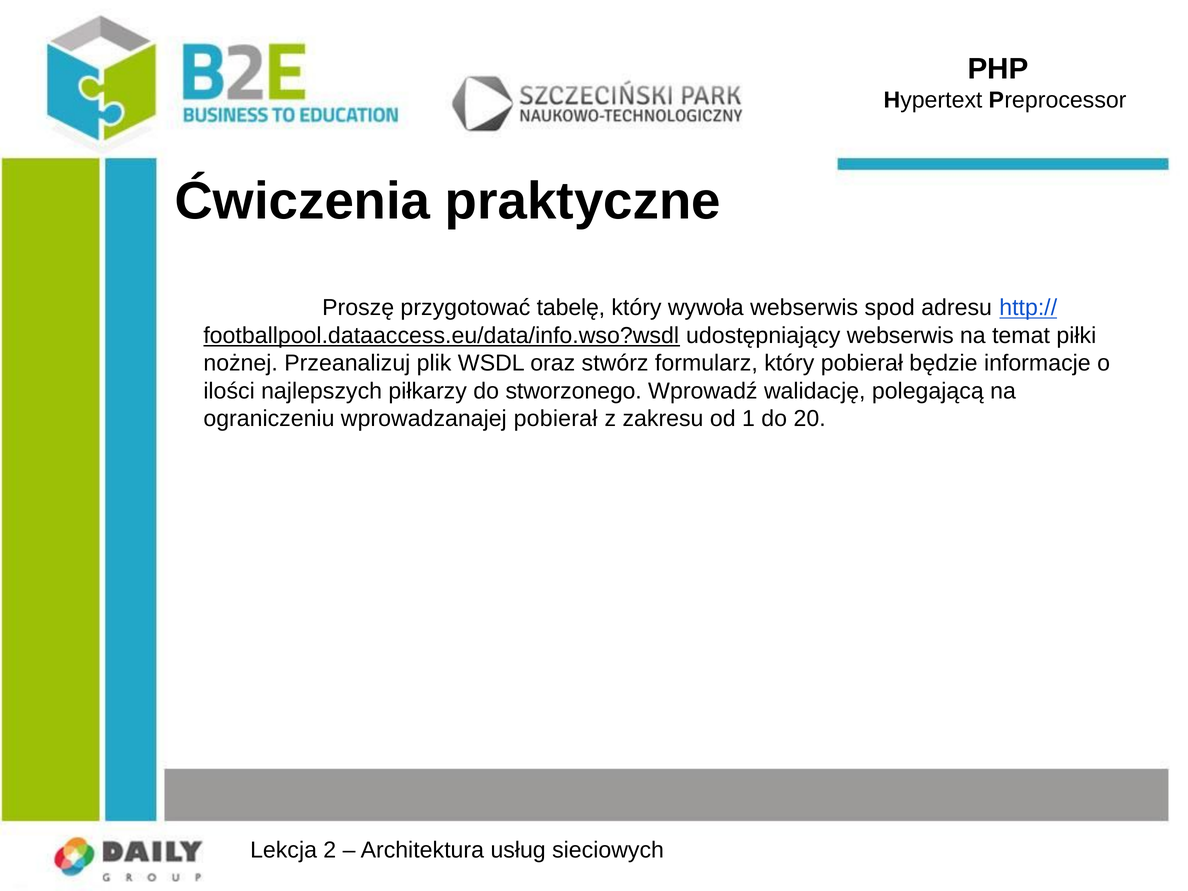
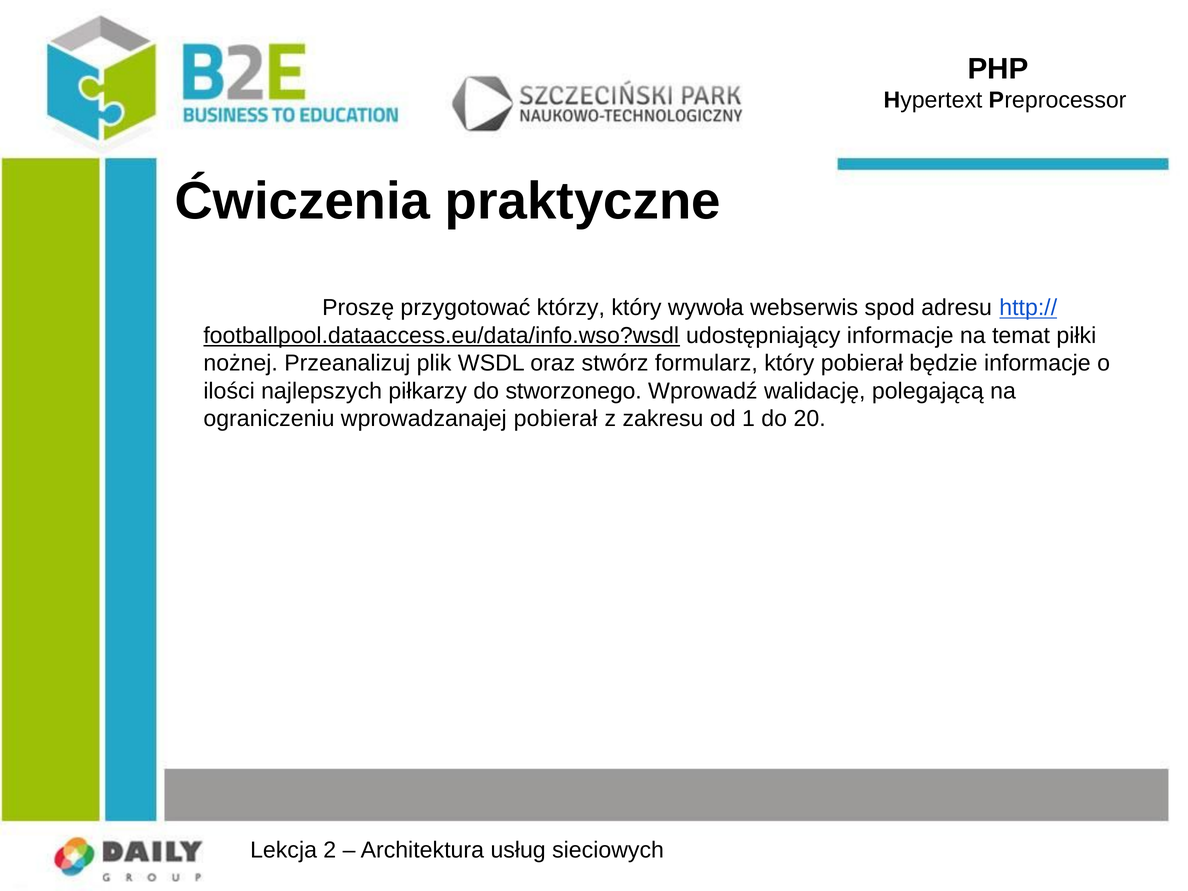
tabelę: tabelę -> którzy (571, 308)
udostępniający webserwis: webserwis -> informacje (900, 336)
